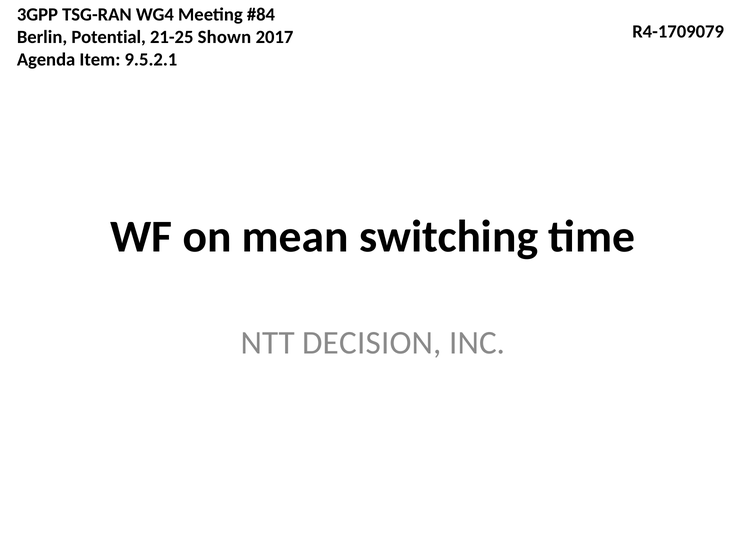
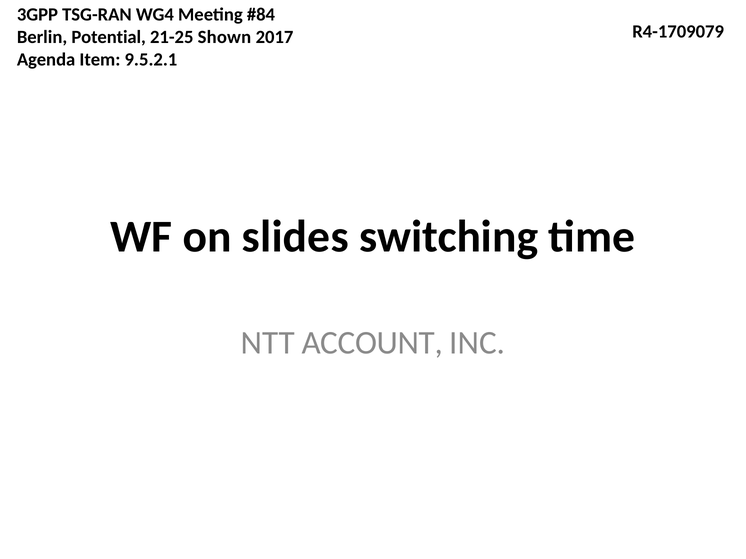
mean: mean -> slides (295, 237)
DECISION: DECISION -> ACCOUNT (372, 343)
